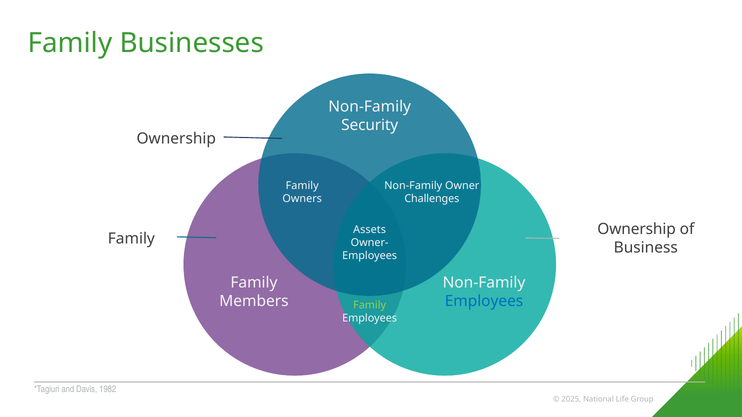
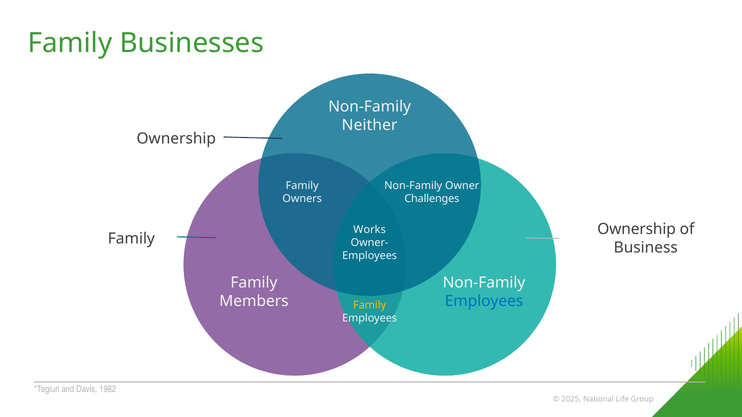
Security: Security -> Neither (370, 125)
Assets: Assets -> Works (370, 230)
Family colour: light green -> yellow (370, 306)
